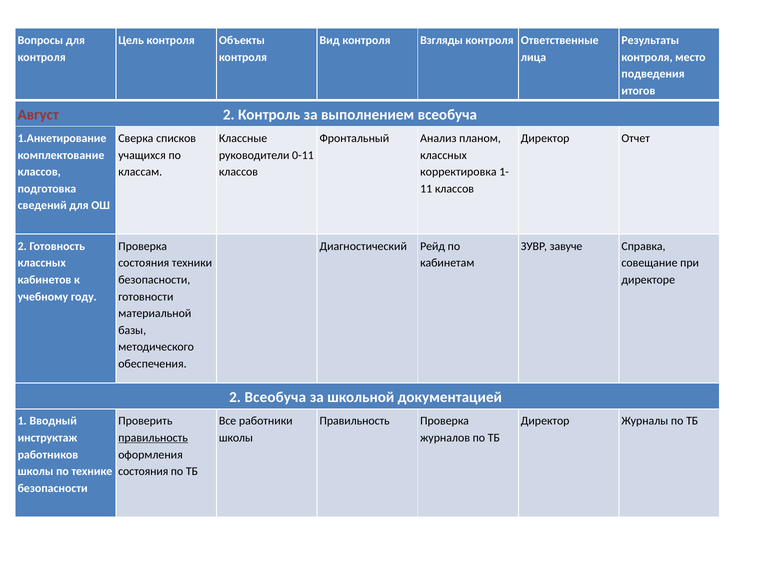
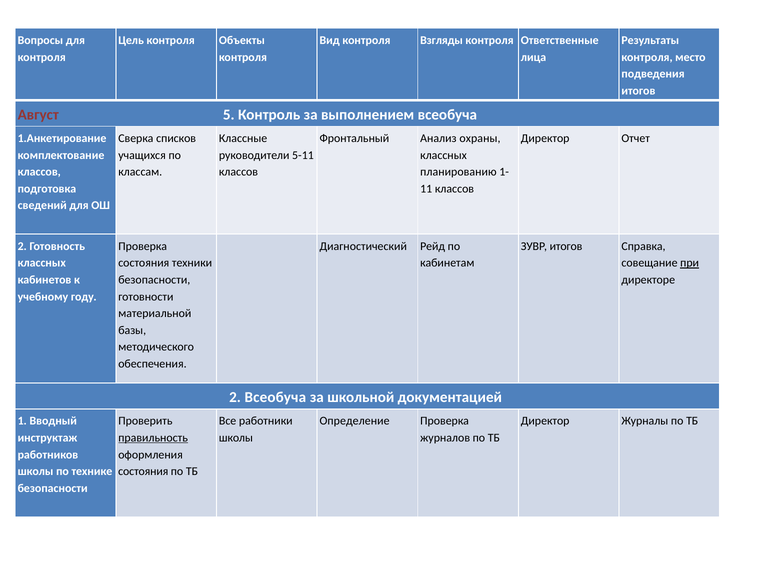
Август 2: 2 -> 5 (229, 115)
планом: планом -> охраны (480, 138)
0-11: 0-11 -> 5-11 (303, 155)
корректировка: корректировка -> планированию (458, 172)
ЗУВР завуче: завуче -> итогов (566, 246)
при underline: none -> present (690, 263)
Правильность: Правильность -> Определение (355, 421)
